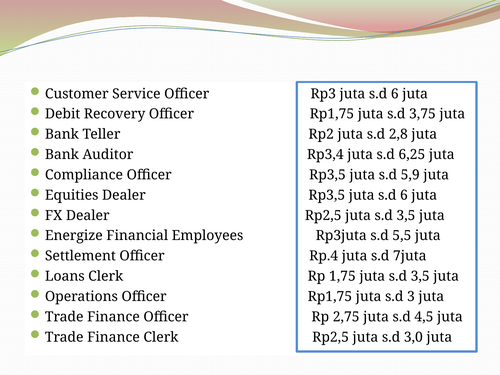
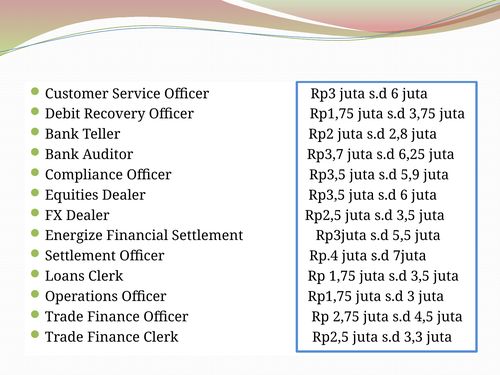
Rp3,4: Rp3,4 -> Rp3,7 (325, 155)
Financial Employees: Employees -> Settlement (207, 236)
3,0: 3,0 -> 3,3 (413, 337)
